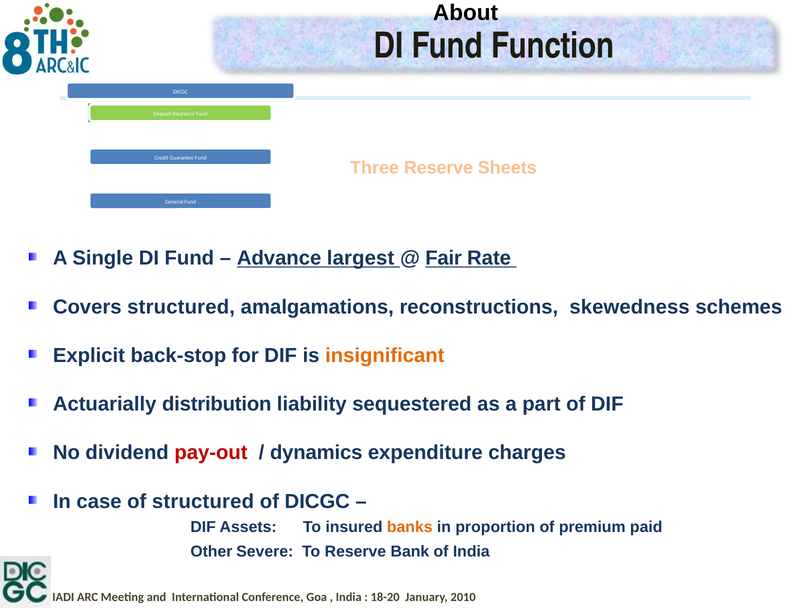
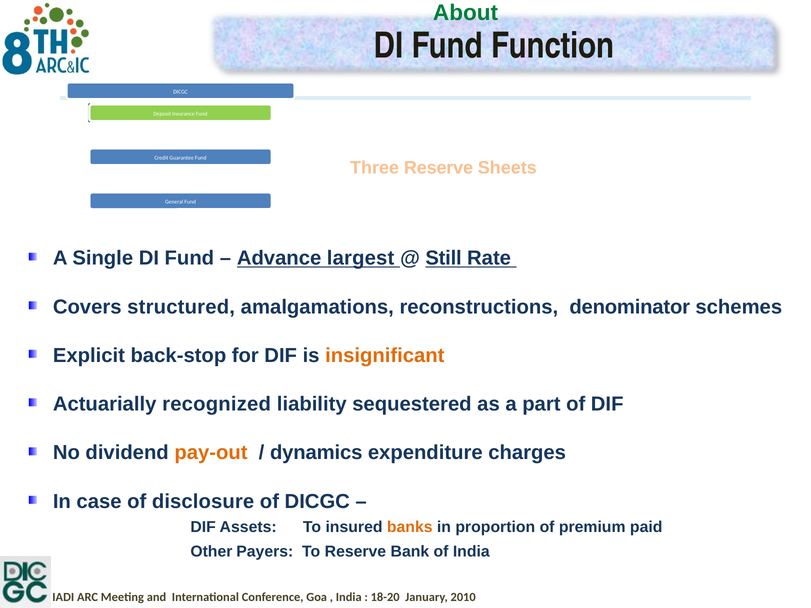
About colour: black -> green (466, 13)
Fair: Fair -> Still (444, 258)
skewedness: skewedness -> denominator (630, 307)
distribution: distribution -> recognized (217, 404)
pay-out colour: red -> orange (211, 453)
of structured: structured -> disclosure (203, 502)
Severe: Severe -> Payers (265, 552)
